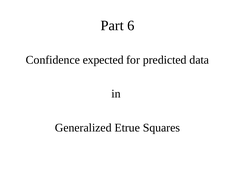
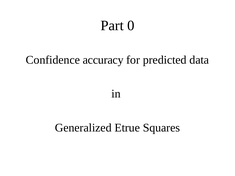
6: 6 -> 0 (131, 25)
expected: expected -> accuracy (103, 60)
